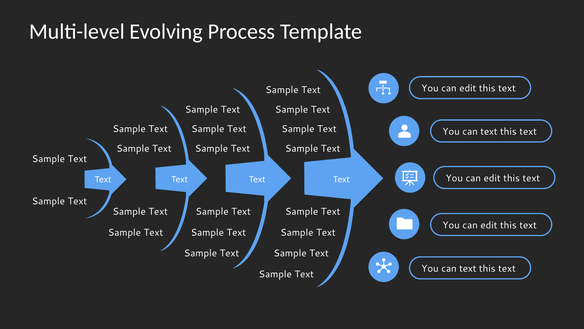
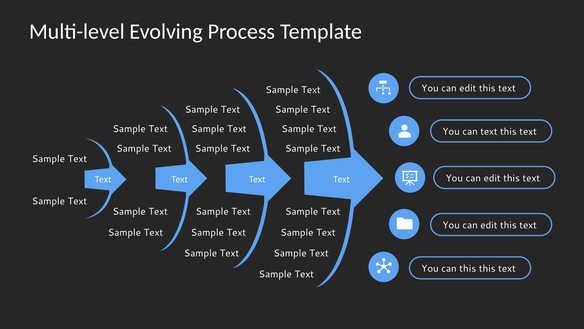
text: text -> this (468, 268)
